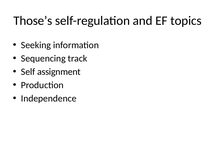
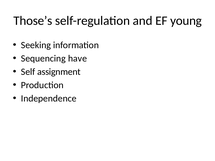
topics: topics -> young (186, 21)
track: track -> have (77, 58)
